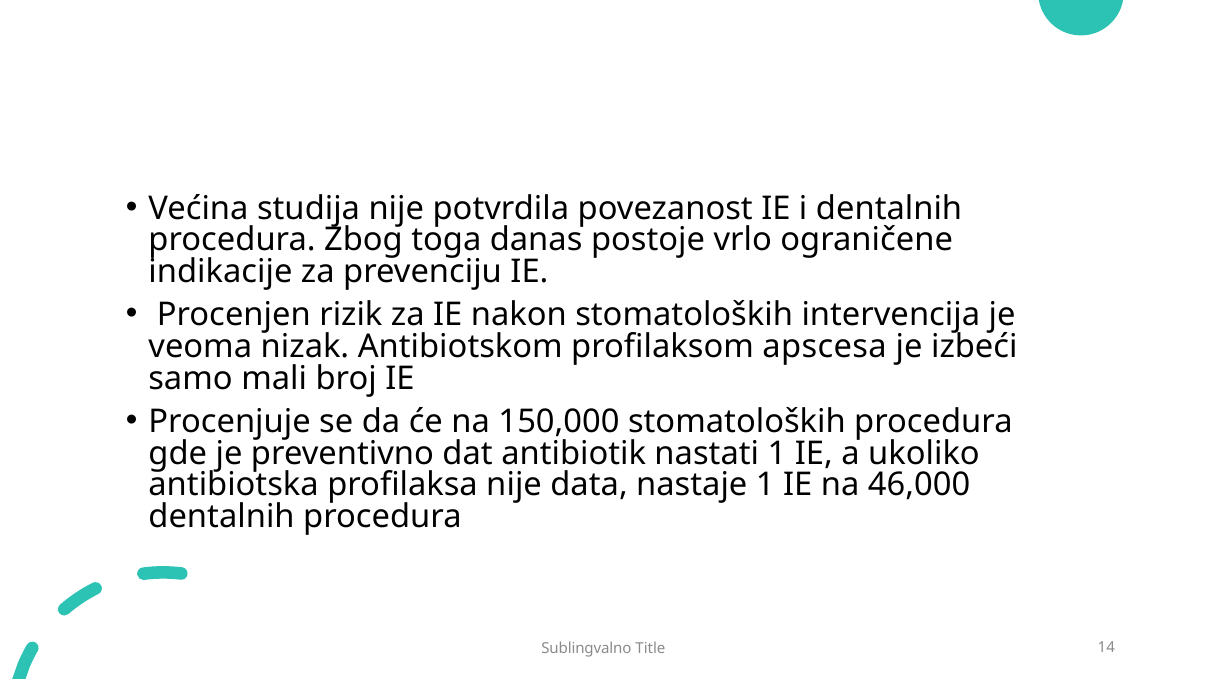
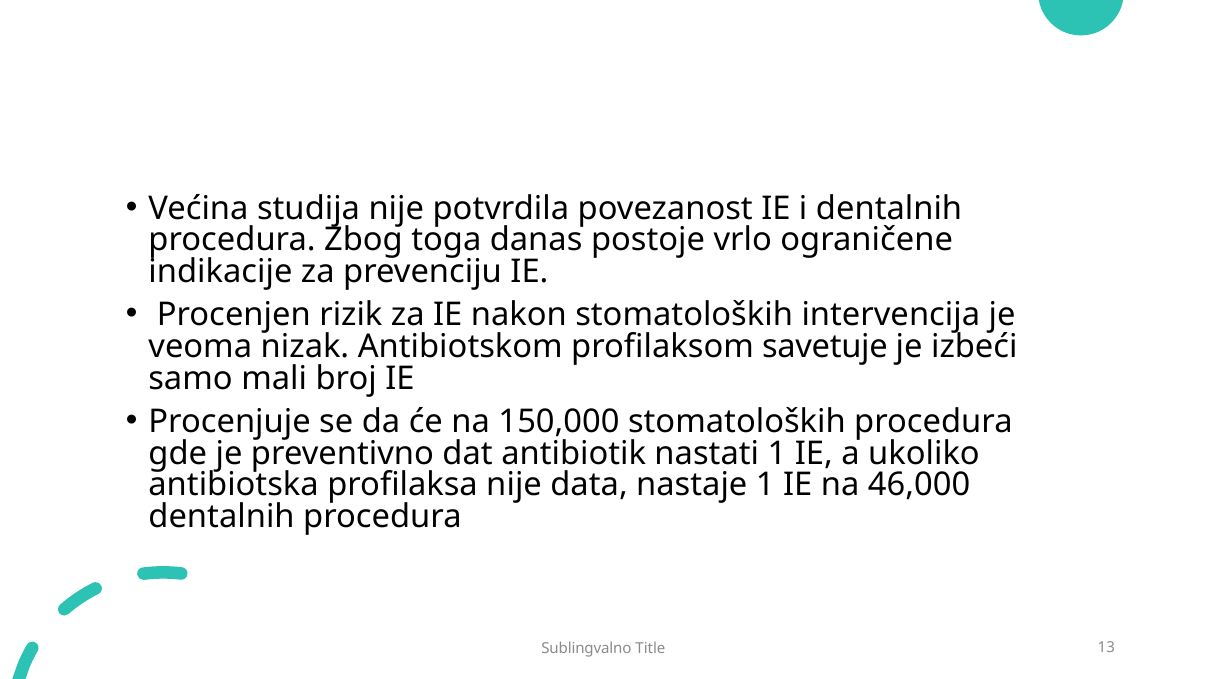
apscesa: apscesa -> savetuje (825, 347)
14: 14 -> 13 (1106, 647)
